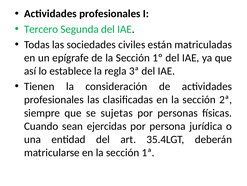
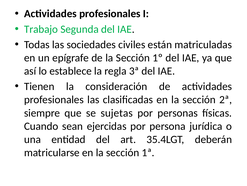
Tercero: Tercero -> Trabajo (41, 29)
